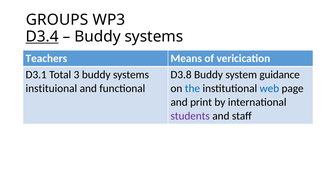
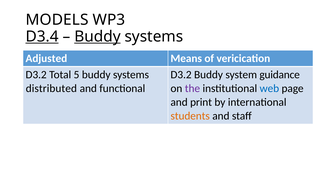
GROUPS: GROUPS -> MODELS (57, 20)
Buddy underline: none -> present (97, 37)
Teachers: Teachers -> Adjusted (46, 59)
D3.1: D3.1 -> D3.2 (36, 75)
3: 3 -> 5 (77, 75)
D3.8: D3.8 -> D3.2 (181, 75)
instituional: instituional -> distributed (51, 88)
the colour: blue -> purple (192, 88)
students colour: purple -> orange (190, 116)
